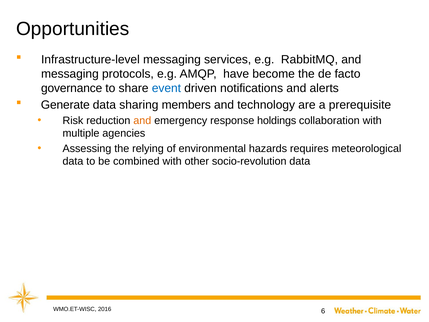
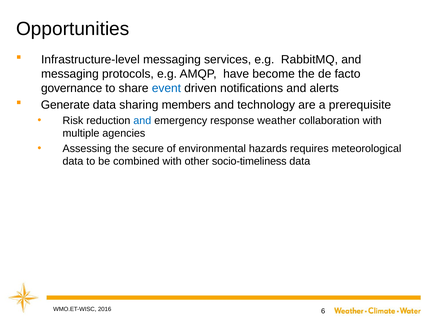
and colour: orange -> blue (142, 120)
holdings: holdings -> weather (277, 120)
relying: relying -> secure (148, 148)
socio-revolution: socio-revolution -> socio-timeliness (249, 161)
